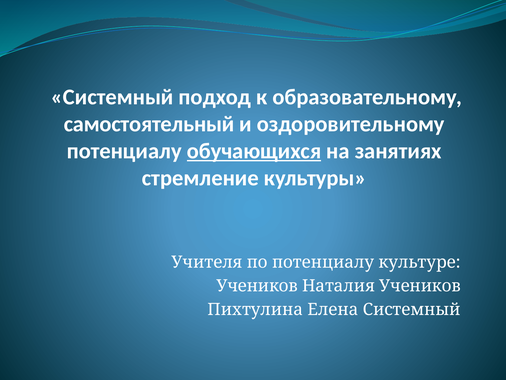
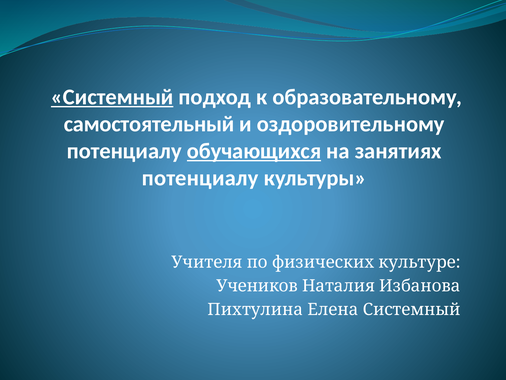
Системный underline: none -> present (112, 97)
стремление: стремление -> потенциалу (200, 178)
по потенциалу: потенциалу -> физических (323, 262)
Наталия Учеников: Учеников -> Избанова (420, 286)
